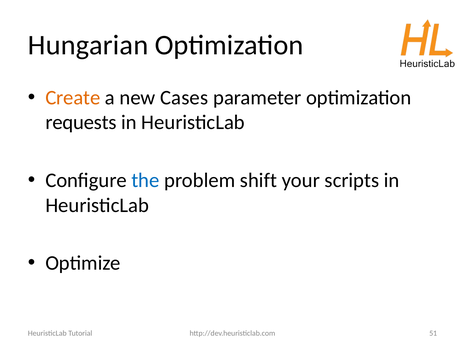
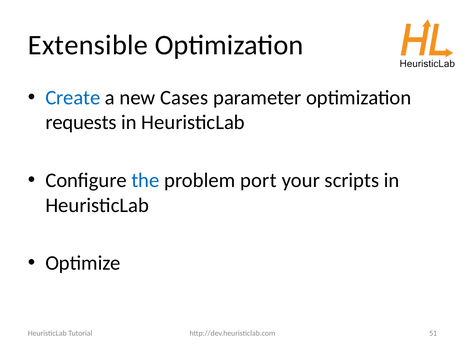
Hungarian: Hungarian -> Extensible (88, 45)
Create colour: orange -> blue (73, 98)
shift: shift -> port (258, 180)
